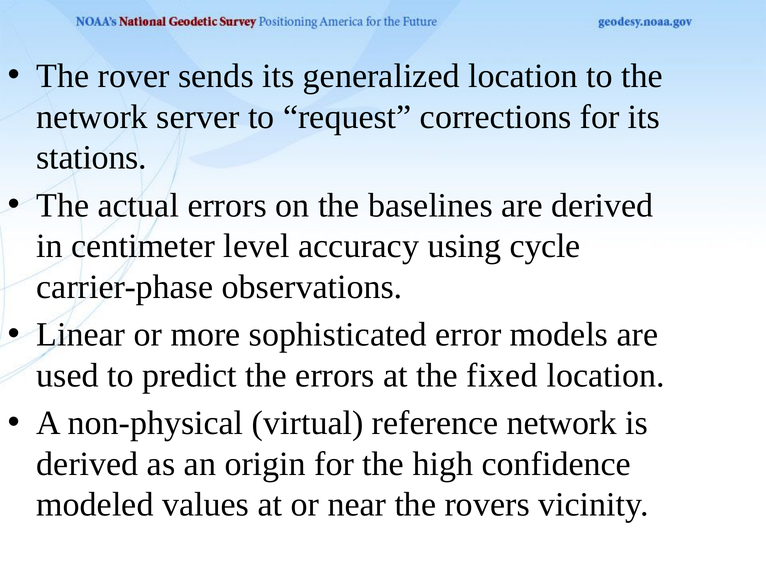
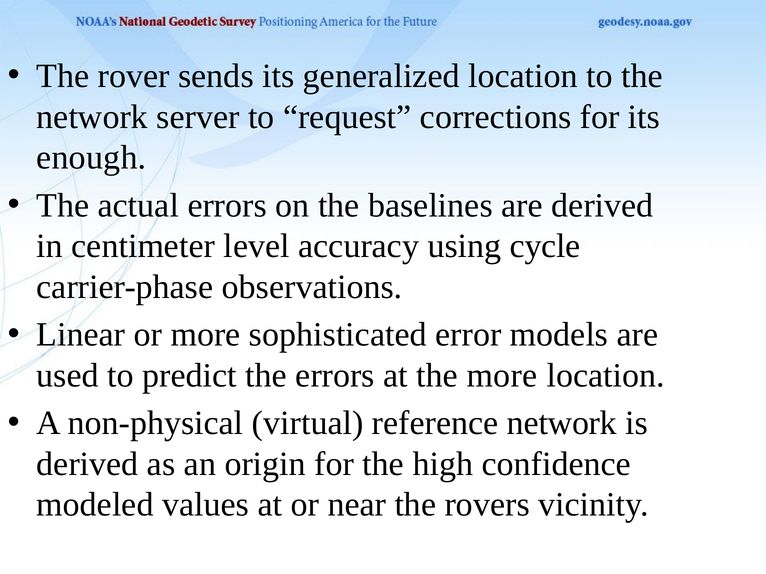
stations: stations -> enough (91, 158)
the fixed: fixed -> more (502, 376)
